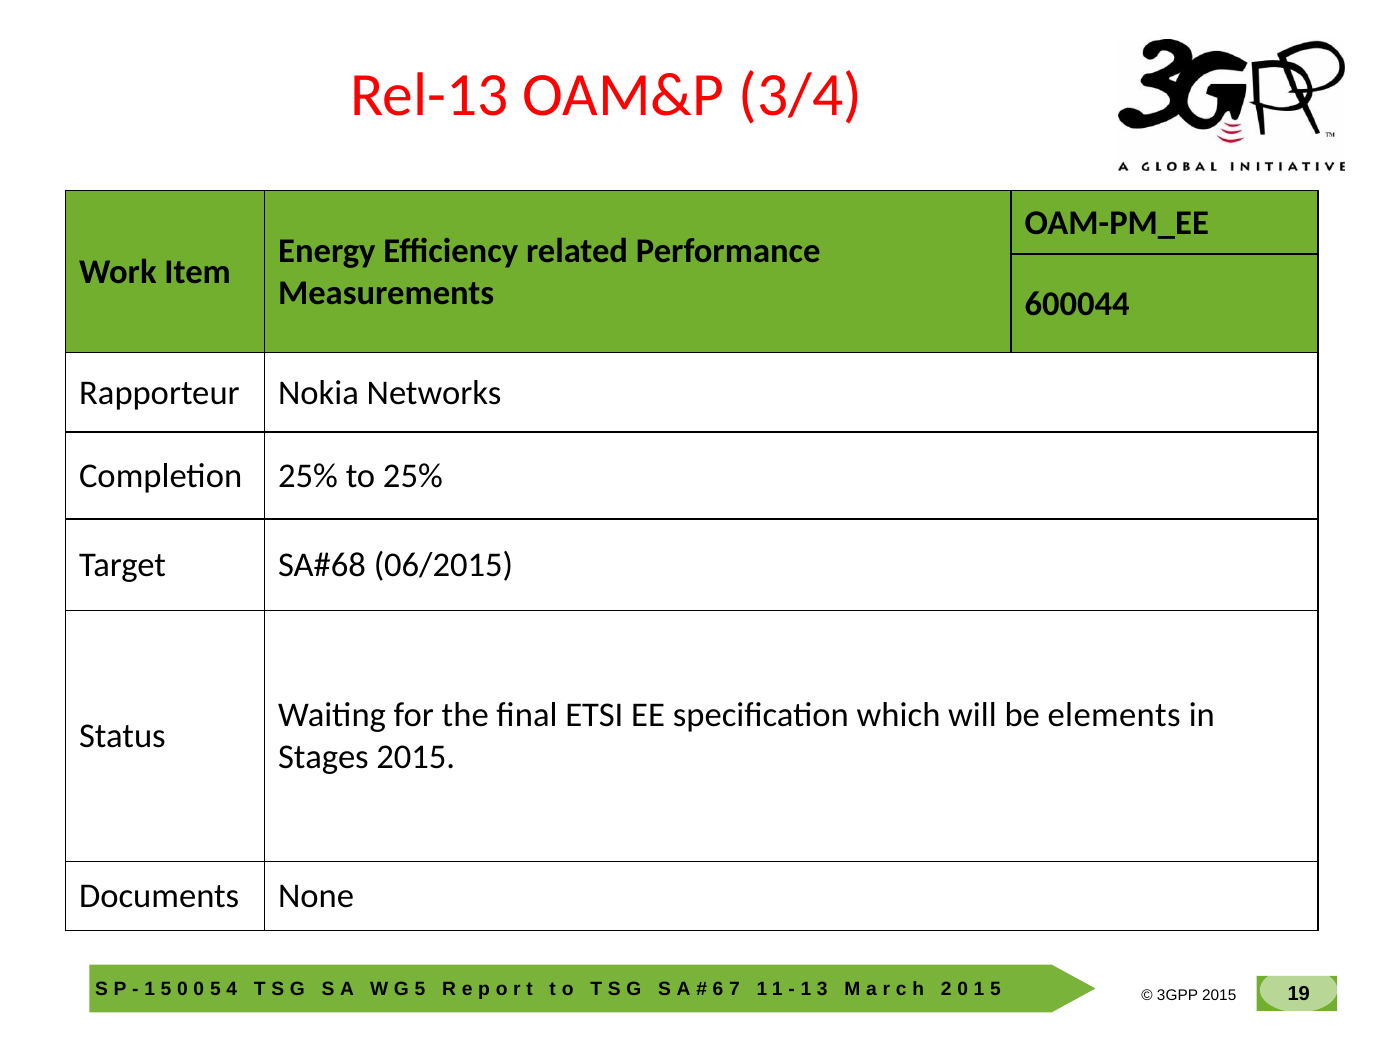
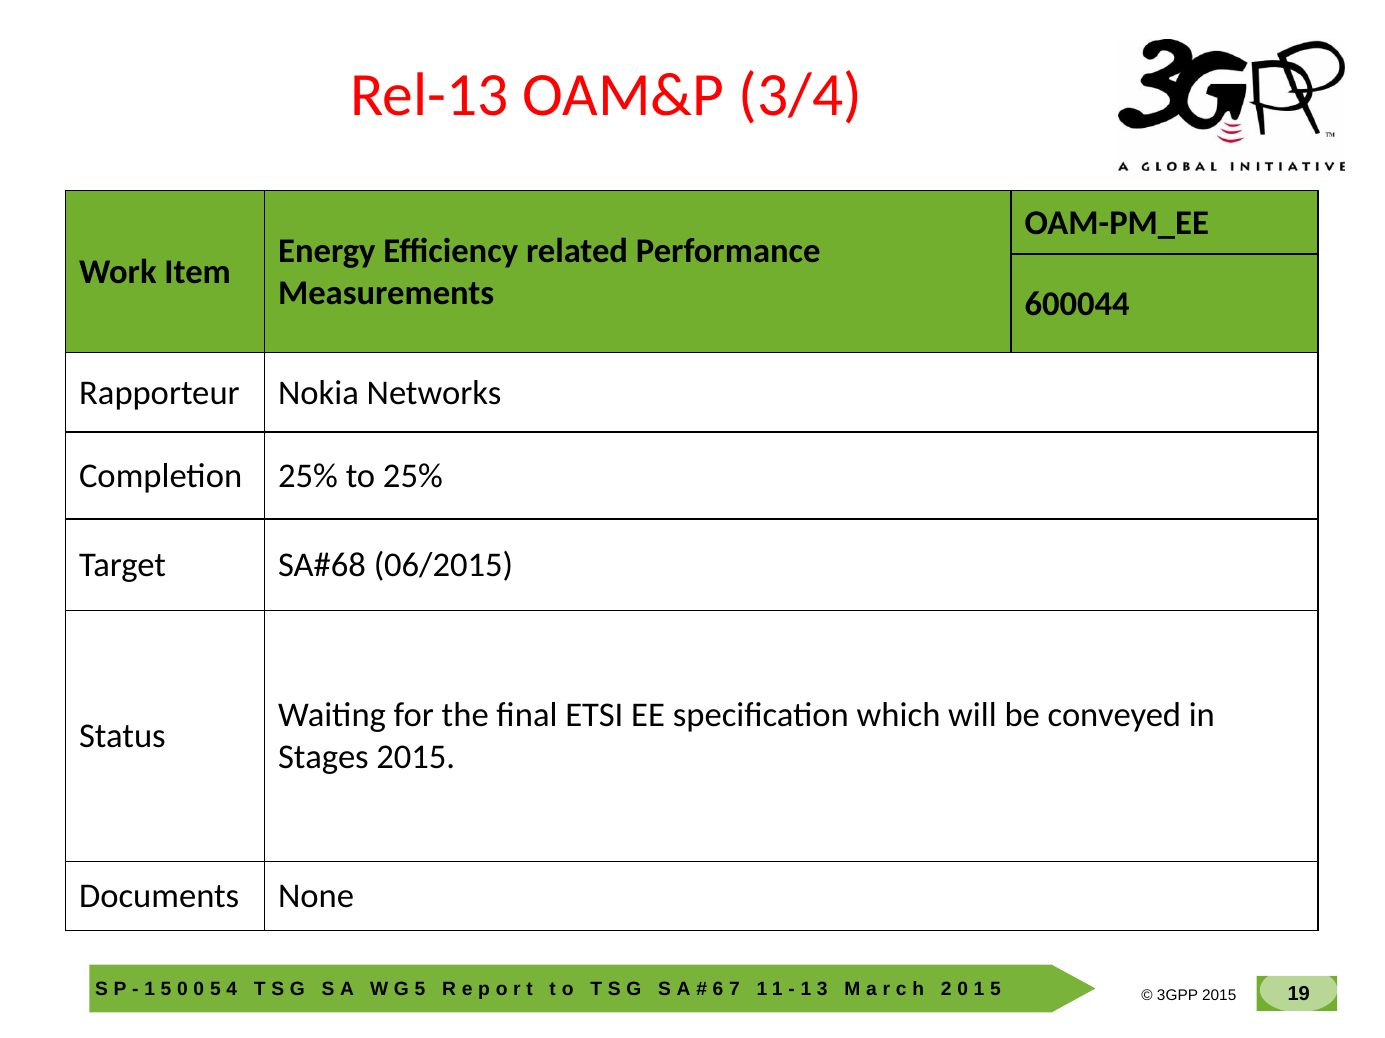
elements: elements -> conveyed (1114, 716)
